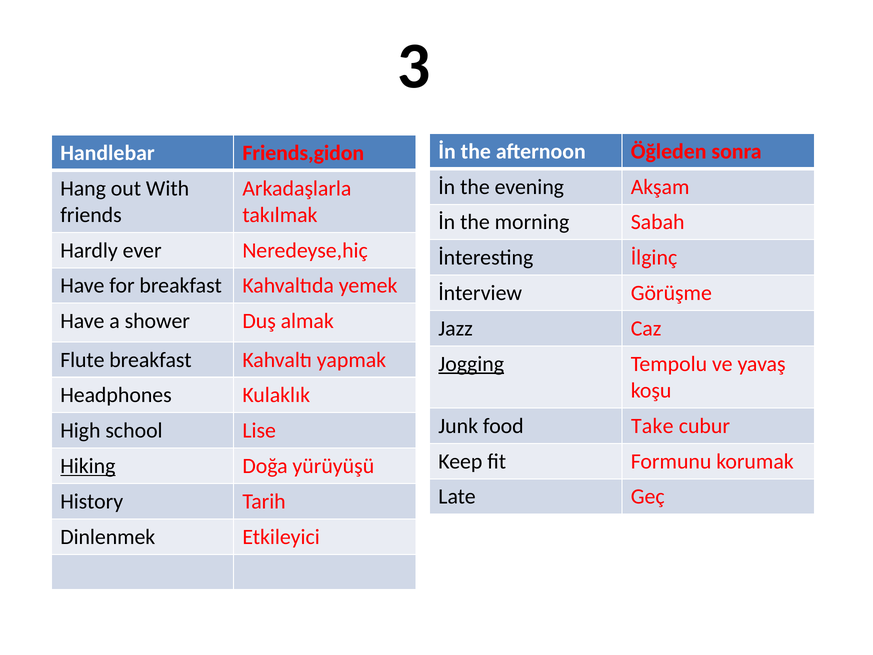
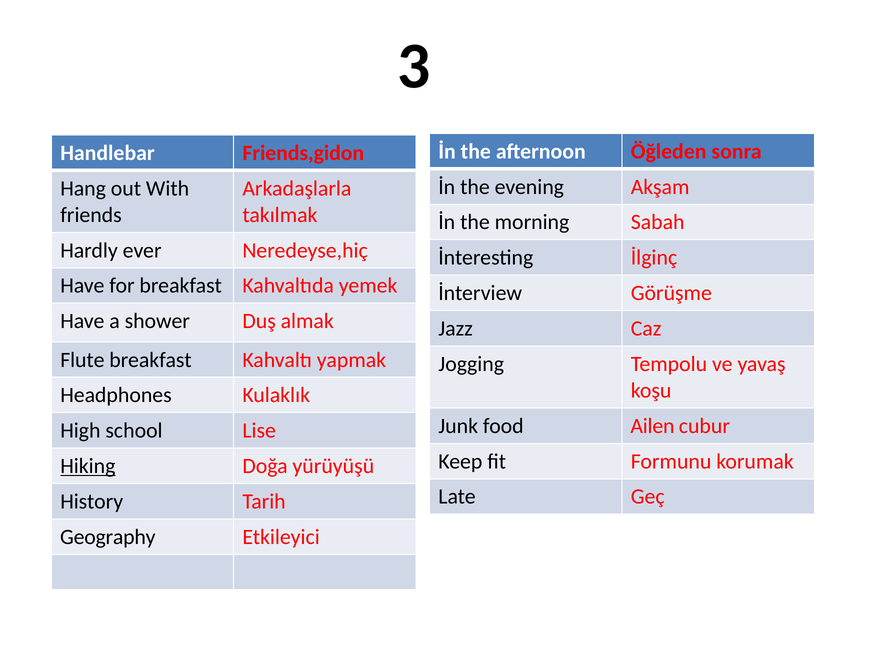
Jogging underline: present -> none (471, 364)
Take: Take -> Ailen (652, 426)
Dinlenmek: Dinlenmek -> Geography (108, 537)
